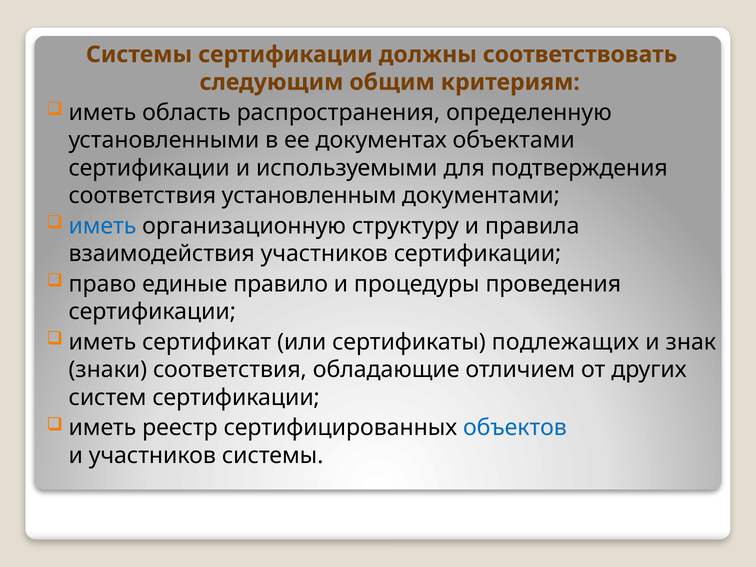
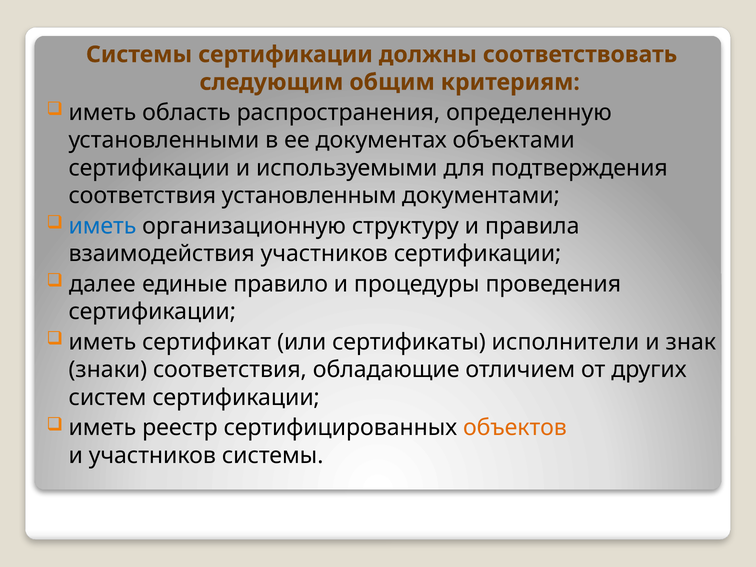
право: право -> далее (102, 284)
подлежащих: подлежащих -> исполнители (565, 342)
объектов colour: blue -> orange (515, 428)
